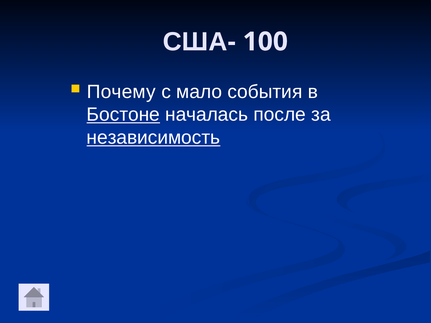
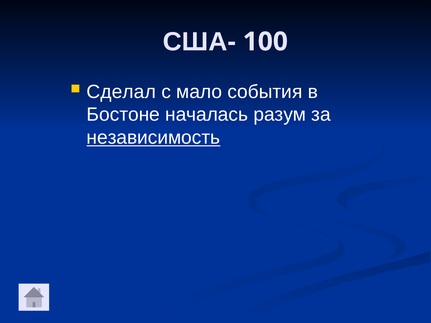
Почему: Почему -> Сделал (121, 92)
Бостоне underline: present -> none (123, 115)
после: после -> разум (280, 115)
